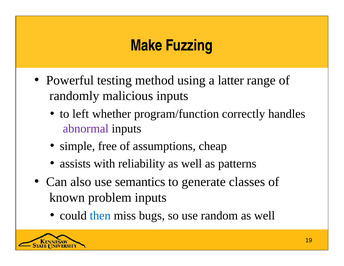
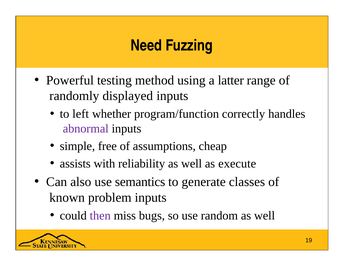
Make: Make -> Need (146, 45)
malicious: malicious -> displayed (128, 96)
patterns: patterns -> execute (237, 164)
then colour: blue -> purple (100, 215)
